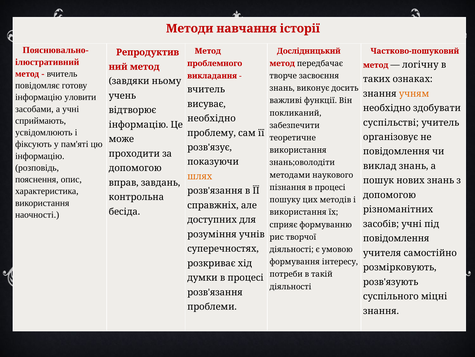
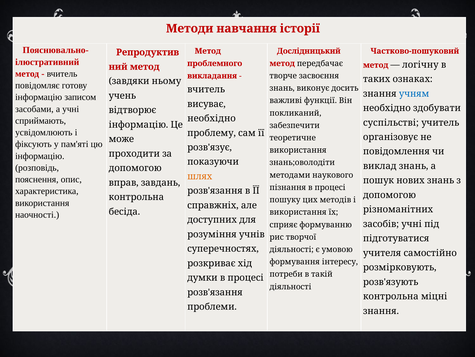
учням colour: orange -> blue (414, 93)
уловити: уловити -> записом (80, 97)
повідомлення: повідомлення -> підготуватися (396, 238)
суспільного: суспільного -> контрольна (391, 296)
